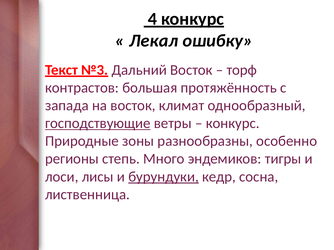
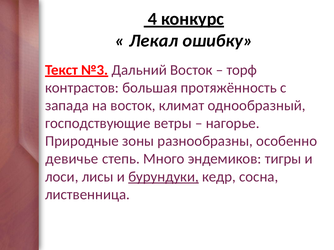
господствующие underline: present -> none (98, 124)
конкурс: конкурс -> нагорье (233, 124)
регионы: регионы -> девичье (72, 159)
